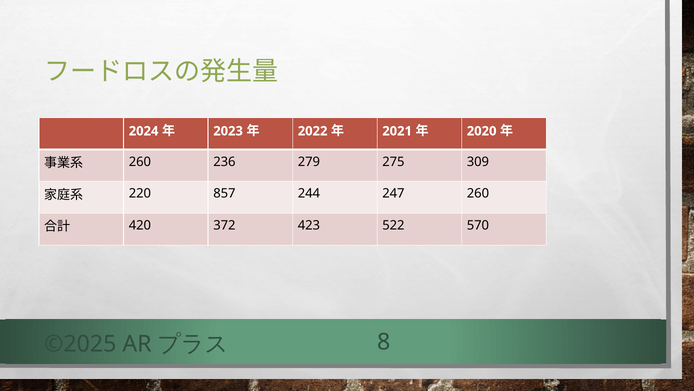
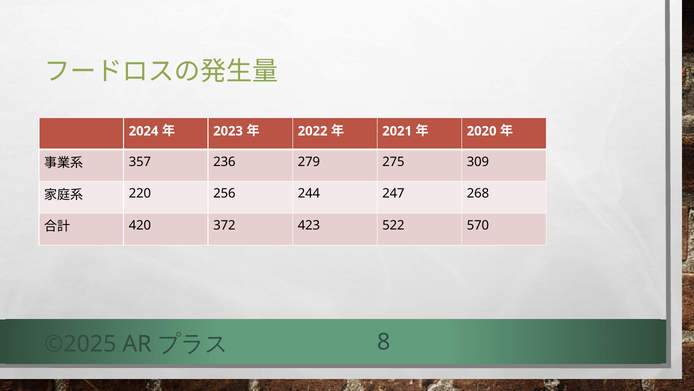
260: 260 -> 357 (140, 161)
857: 857 -> 256 (224, 193)
247 260: 260 -> 268 (478, 193)
